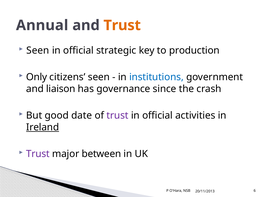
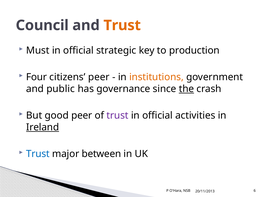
Annual: Annual -> Council (42, 25)
Seen: Seen -> Must (38, 50)
Only: Only -> Four (37, 77)
citizens seen: seen -> peer (99, 77)
institutions colour: blue -> orange (156, 77)
liaison: liaison -> public (61, 89)
the underline: none -> present (186, 89)
good date: date -> peer (82, 115)
Trust colour: purple -> blue (38, 153)
